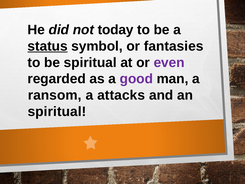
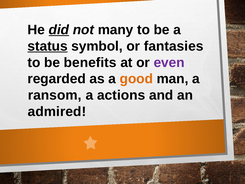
did underline: none -> present (59, 30)
today: today -> many (116, 30)
be spiritual: spiritual -> benefits (90, 62)
good colour: purple -> orange (136, 79)
attacks: attacks -> actions (121, 95)
spiritual: spiritual -> admired (57, 111)
